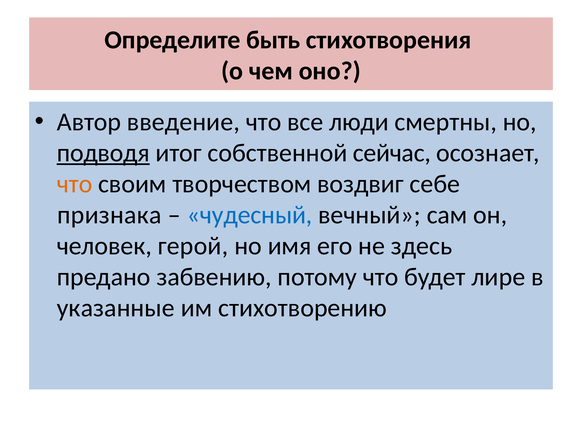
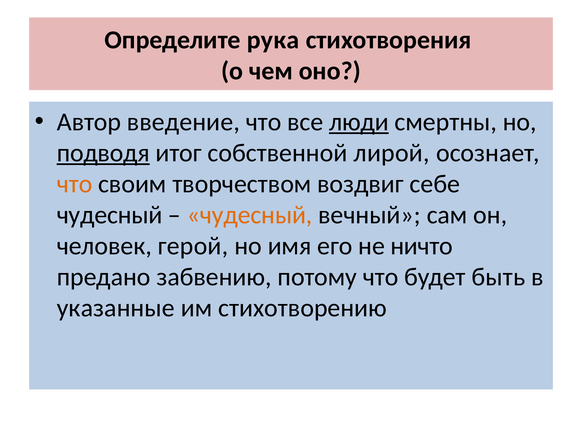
быть: быть -> рука (273, 40)
люди underline: none -> present (359, 122)
сейчас: сейчас -> лирой (392, 153)
признака: признака -> чудесный (110, 215)
чудесный colour: blue -> orange (250, 215)
здесь: здесь -> ничто (422, 246)
лире: лире -> быть (498, 277)
